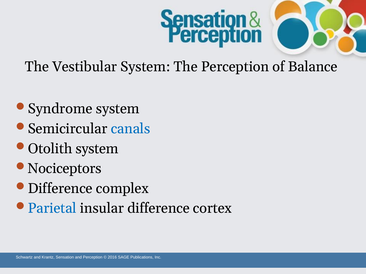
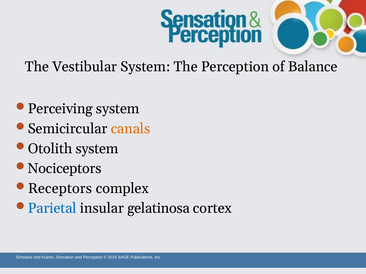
Syndrome: Syndrome -> Perceiving (60, 109)
canals colour: blue -> orange (130, 129)
Difference: Difference -> Receptors (60, 189)
insular difference: difference -> gelatinosa (159, 209)
